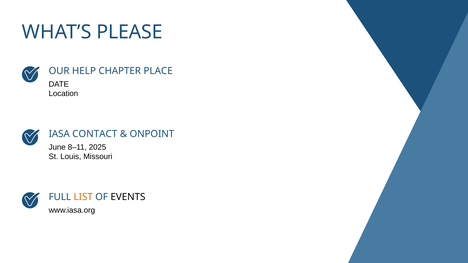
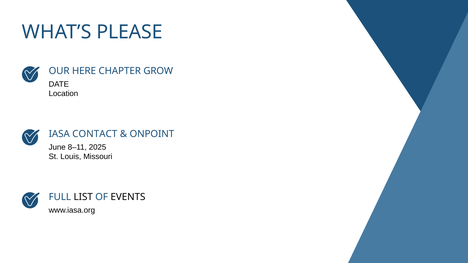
HELP: HELP -> HERE (84, 71)
PLACE: PLACE -> GROW (158, 71)
LIST colour: orange -> black (83, 197)
